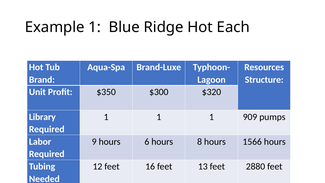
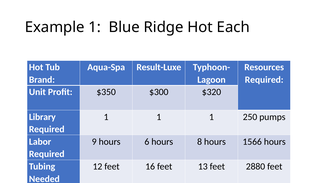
Brand-Luxe: Brand-Luxe -> Result-Luxe (159, 67)
Structure: Structure -> Required (264, 80)
909: 909 -> 250 (250, 117)
